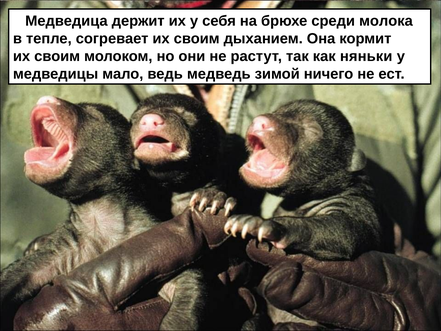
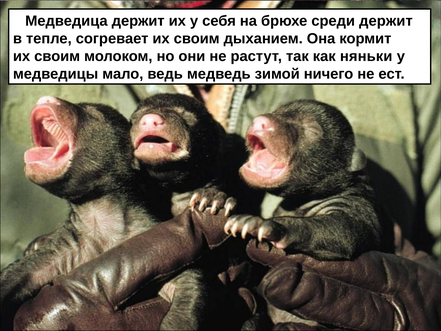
среди молока: молока -> держит (386, 21)
